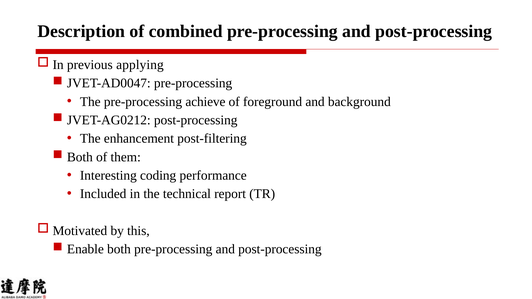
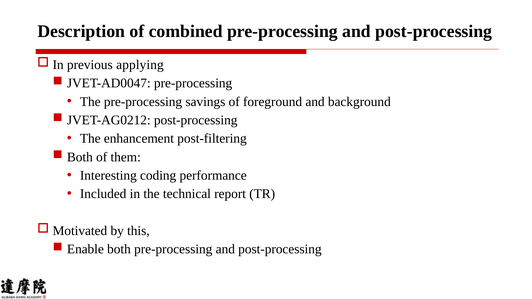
achieve: achieve -> savings (205, 102)
